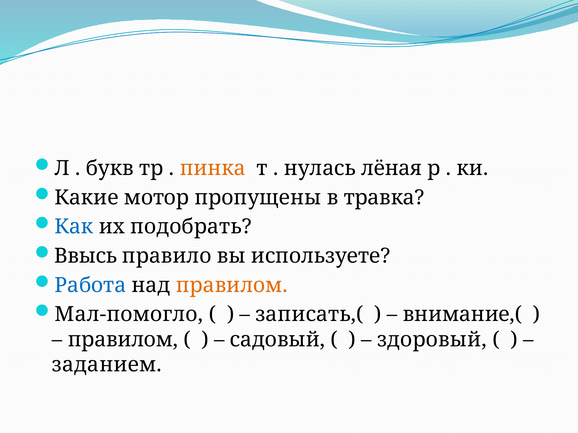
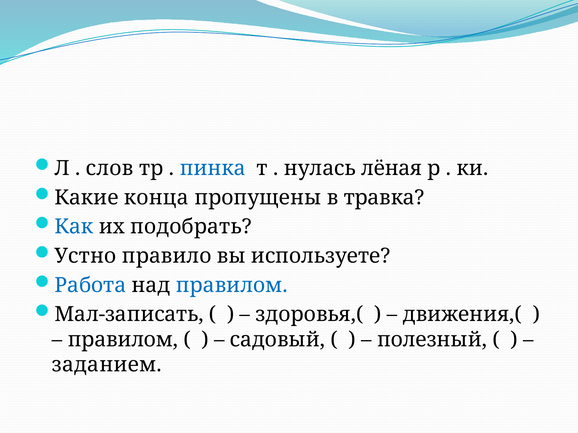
букв: букв -> слов (110, 168)
пинка colour: orange -> blue (213, 168)
мотор: мотор -> конца (156, 198)
Ввысь: Ввысь -> Устно (85, 256)
правилом colour: orange -> blue (232, 286)
Мал-помогло: Мал-помогло -> Мал-записать (129, 315)
записать,(: записать,( -> здоровья,( (309, 315)
внимание,(: внимание,( -> движения,( (462, 315)
здоровый: здоровый -> полезный (432, 340)
